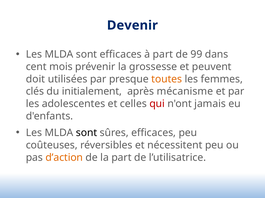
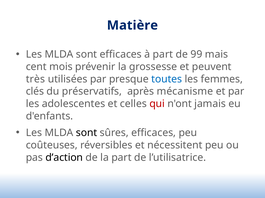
Devenir: Devenir -> Matière (132, 25)
dans: dans -> mais (217, 55)
doit: doit -> très (35, 79)
toutes colour: orange -> blue (167, 79)
initialement: initialement -> préservatifs (92, 92)
d’action colour: orange -> black (64, 158)
